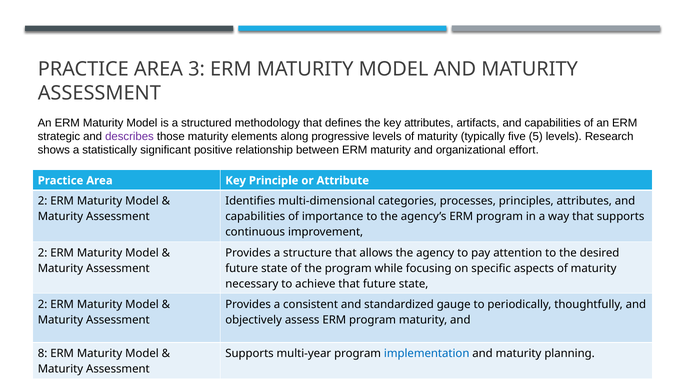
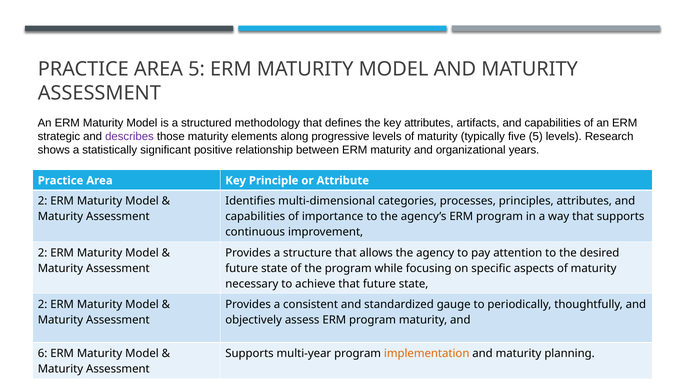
AREA 3: 3 -> 5 (197, 69)
effort: effort -> years (524, 150)
8: 8 -> 6 (43, 354)
implementation colour: blue -> orange (427, 354)
